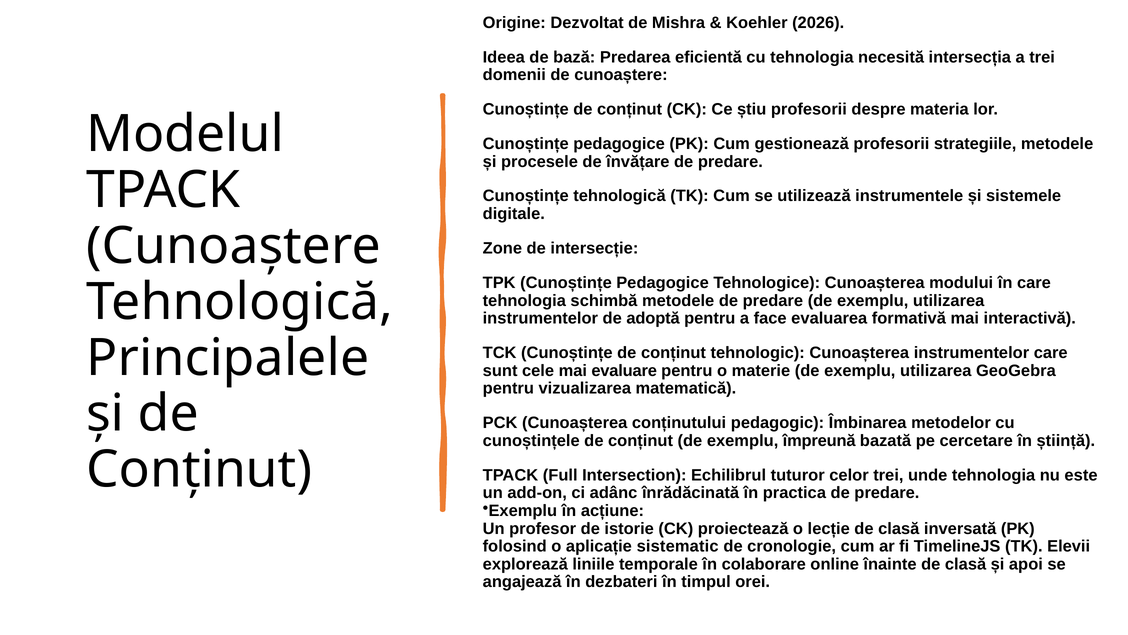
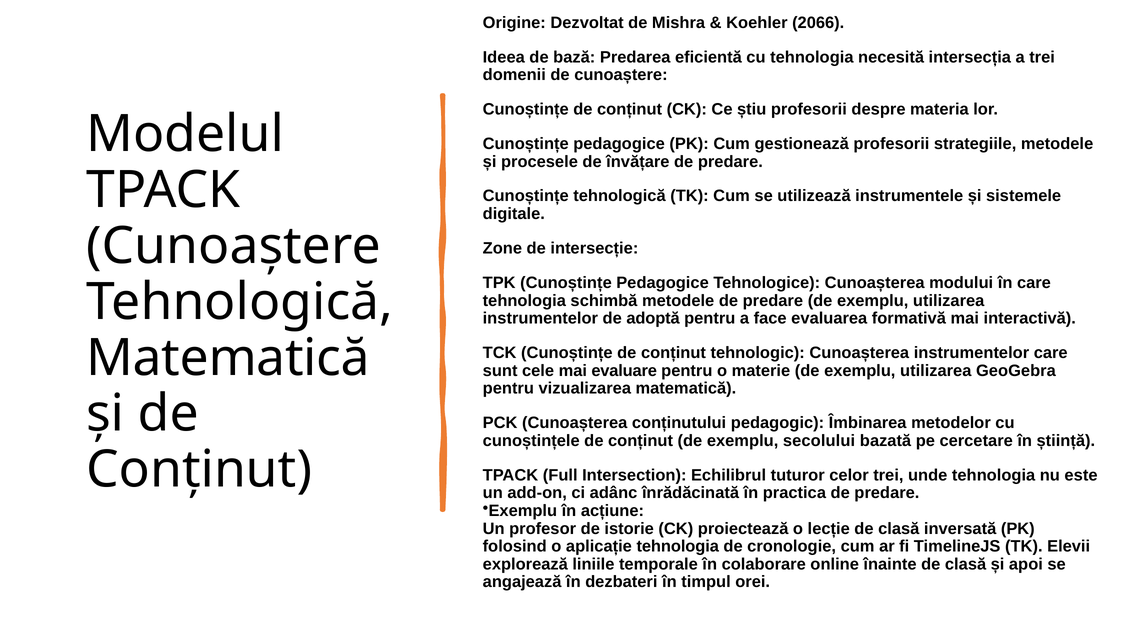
2026: 2026 -> 2066 (818, 23)
Principalele: Principalele -> Matematică (228, 358)
împreună: împreună -> secolului (819, 440)
aplicație sistematic: sistematic -> tehnologia (678, 546)
